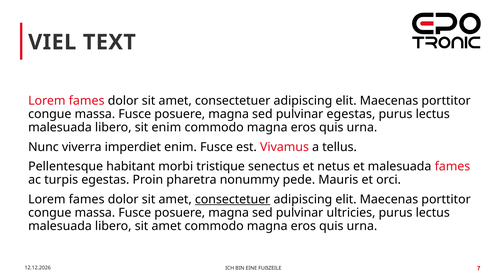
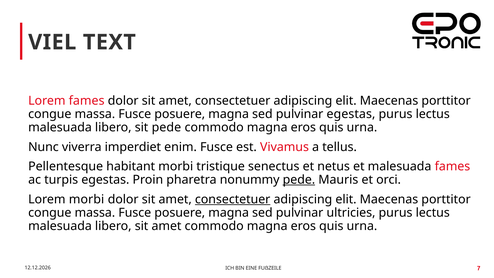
sit enim: enim -> pede (166, 127)
pede underline: none -> present (299, 180)
fames: fames -> morbi (87, 199)
